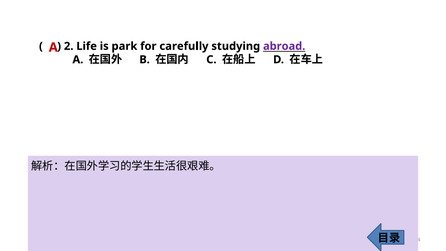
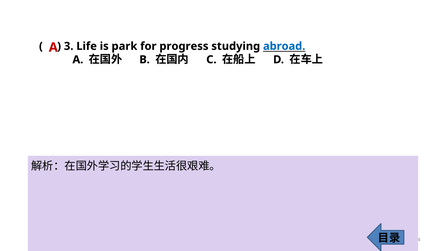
2: 2 -> 3 (69, 46)
carefully: carefully -> progress (184, 46)
abroad colour: purple -> blue (284, 46)
